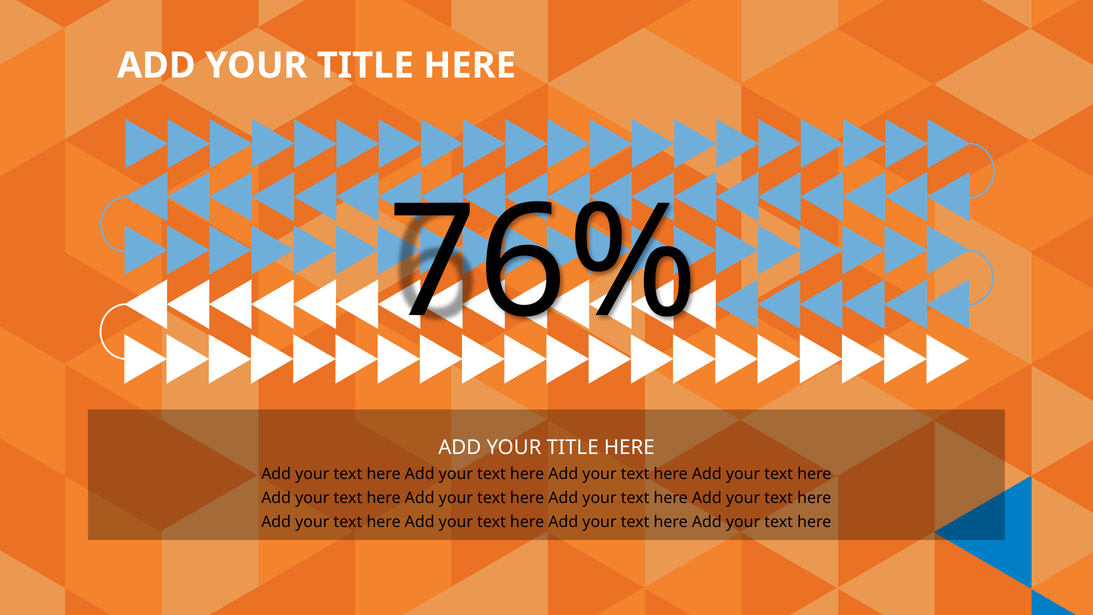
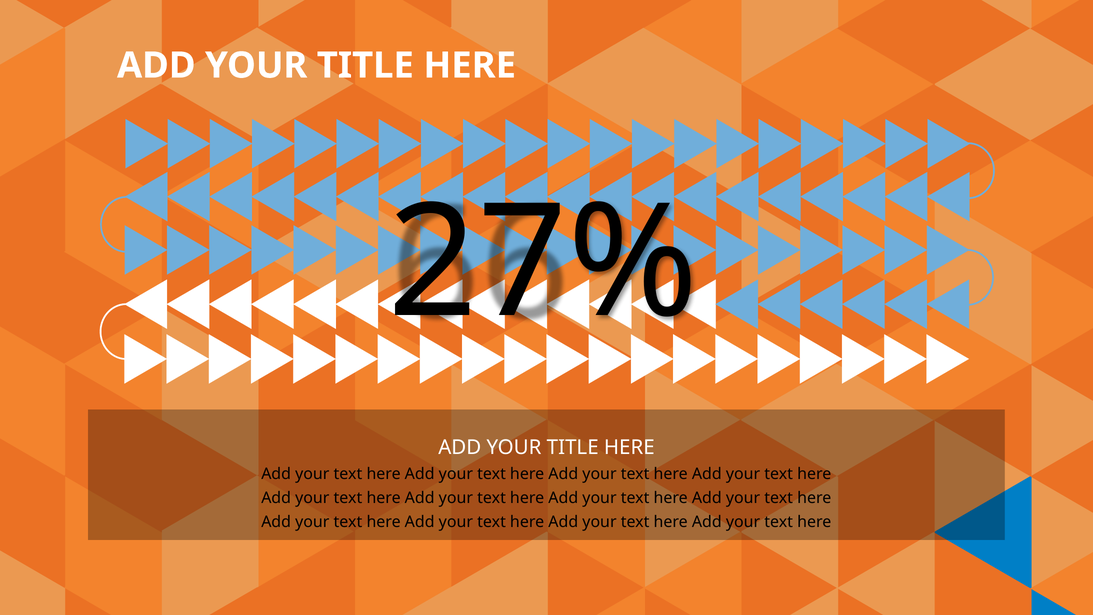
76%: 76% -> 27% (543, 263)
